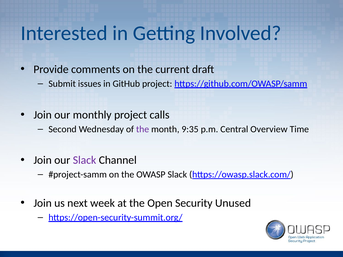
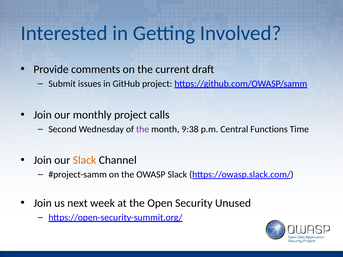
9:35: 9:35 -> 9:38 (190, 129)
Overview: Overview -> Functions (269, 129)
Slack colour: purple -> orange (85, 160)
